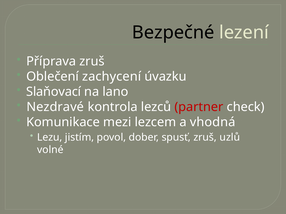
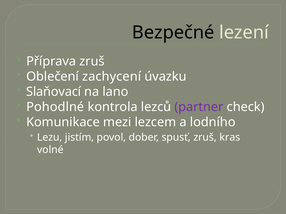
Nezdravé: Nezdravé -> Pohodlné (55, 107)
partner colour: red -> purple (199, 107)
vhodná: vhodná -> lodního (213, 122)
uzlů: uzlů -> kras (230, 138)
